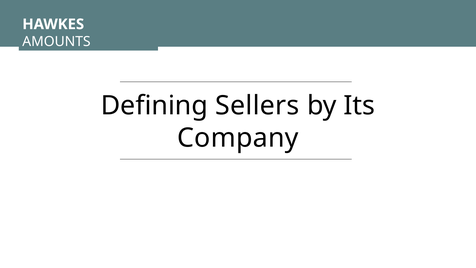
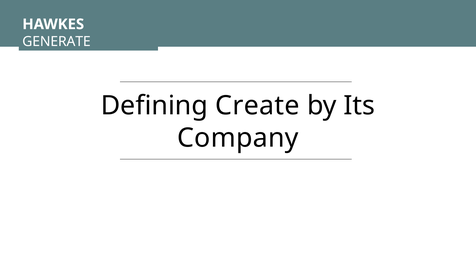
AMOUNTS: AMOUNTS -> GENERATE (57, 41)
Sellers: Sellers -> Create (257, 106)
